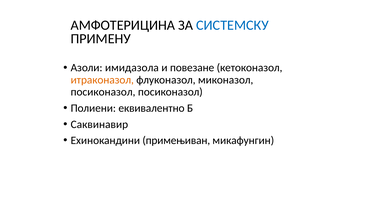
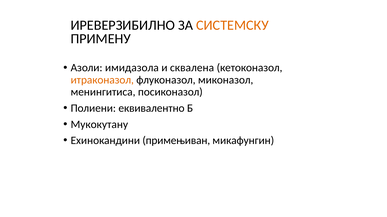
АМФОТЕРИЦИНА: АМФОТЕРИЦИНА -> ИРЕВЕРЗИБИЛНО (123, 25)
СИСТЕМСКУ colour: blue -> orange (232, 25)
повезане: повезане -> сквалена (192, 68)
посиконазол: посиконазол -> менингитиса (103, 92)
Саквинавир: Саквинавир -> Мукокутану (99, 125)
